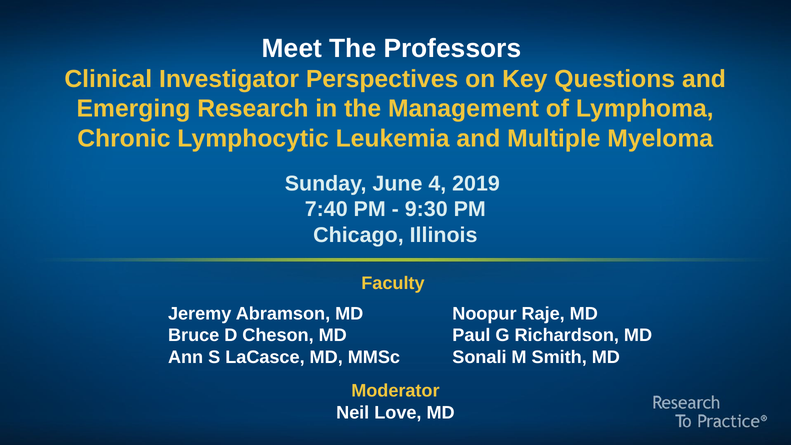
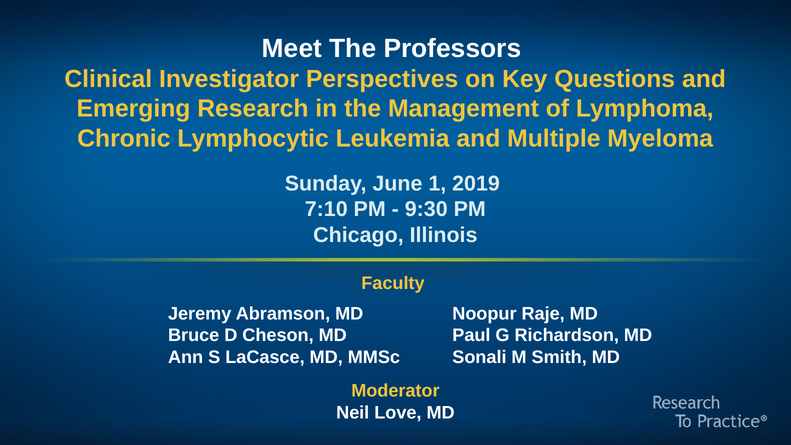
4: 4 -> 1 (437, 184)
7:40: 7:40 -> 7:10 (326, 209)
